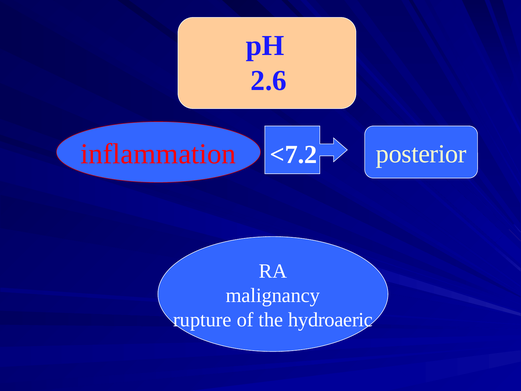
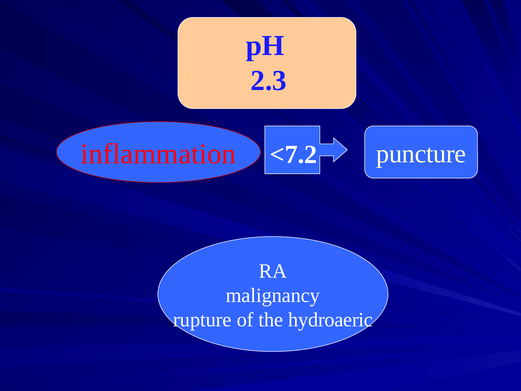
2.6: 2.6 -> 2.3 (269, 80)
posterior: posterior -> puncture (421, 154)
